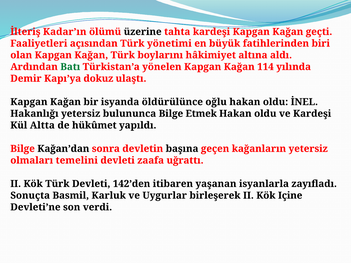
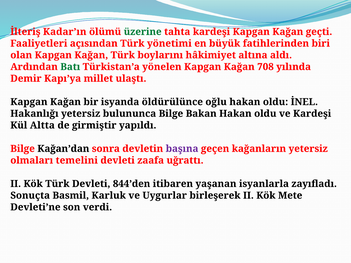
üzerine colour: black -> green (143, 32)
114: 114 -> 708 (265, 67)
dokuz: dokuz -> millet (98, 79)
Etmek: Etmek -> Bakan (201, 114)
hükûmet: hükûmet -> girmiştir (94, 125)
başına colour: black -> purple (182, 149)
142’den: 142’den -> 844’den (132, 184)
Içine: Içine -> Mete (290, 196)
